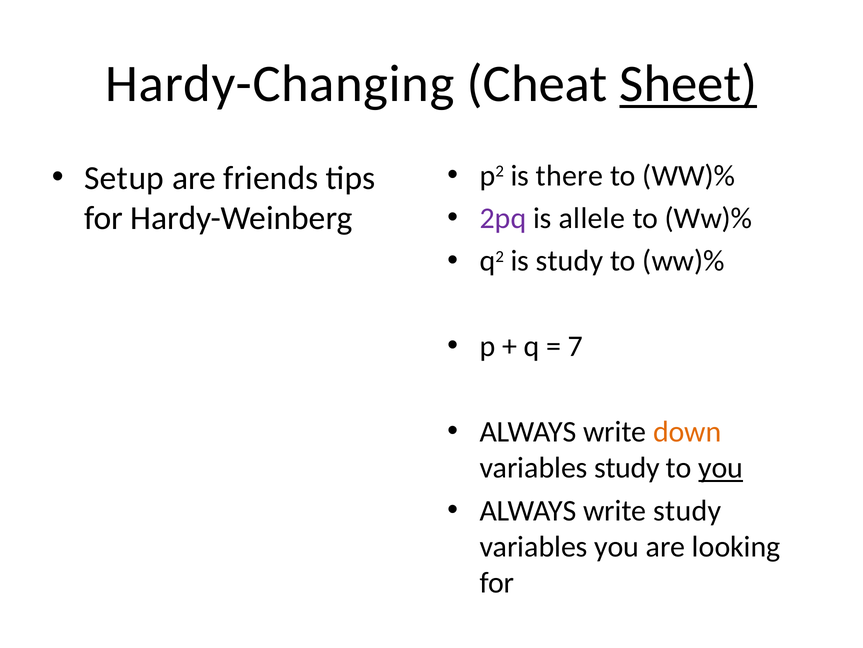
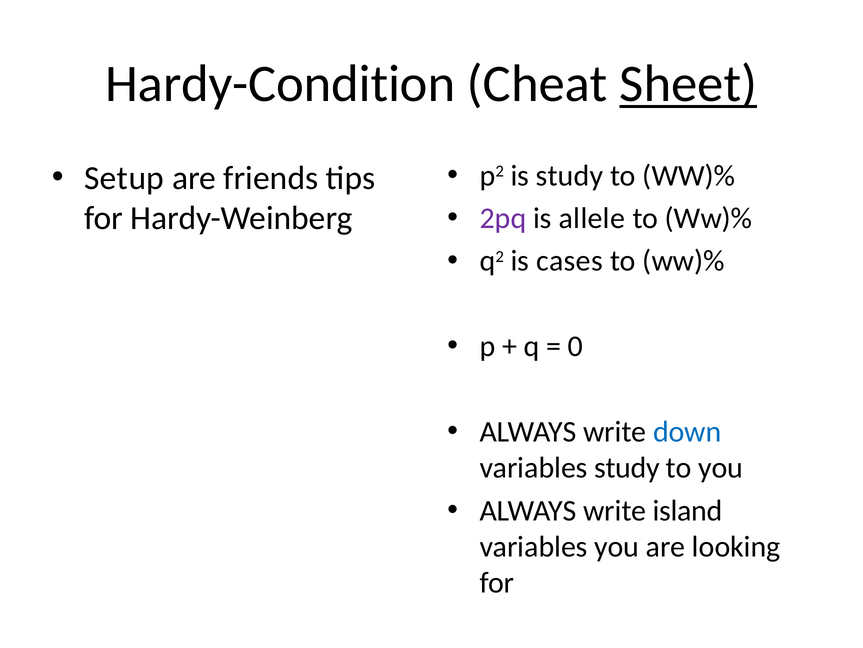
Hardy-Changing: Hardy-Changing -> Hardy-Condition (280, 84)
is there: there -> study (570, 175)
is study: study -> cases (569, 261)
7: 7 -> 0 (575, 346)
down colour: orange -> blue (687, 431)
you underline: present -> none (721, 467)
write study: study -> island (687, 510)
